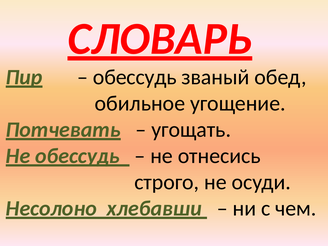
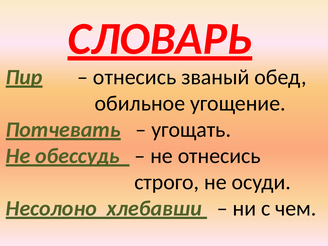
обессудь: обессудь -> отнесись (135, 77)
